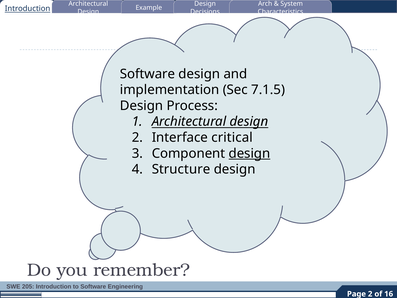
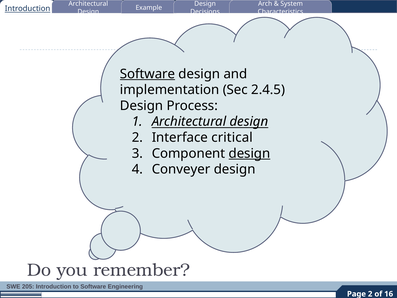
Software underline: none -> present (148, 74)
7.1.5: 7.1.5 -> 2.4.5 (268, 90)
Structure: Structure -> Conveyer (181, 169)
